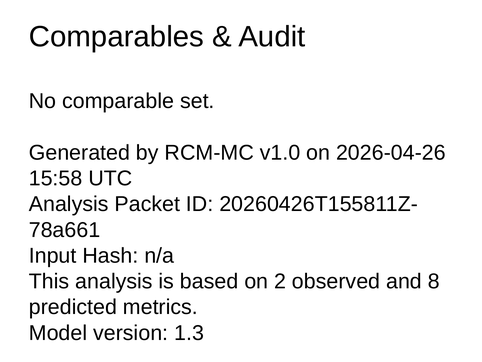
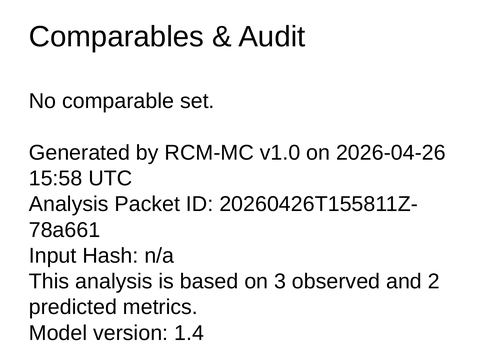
2: 2 -> 3 (280, 281)
8: 8 -> 2 (434, 281)
1.3: 1.3 -> 1.4 (189, 332)
